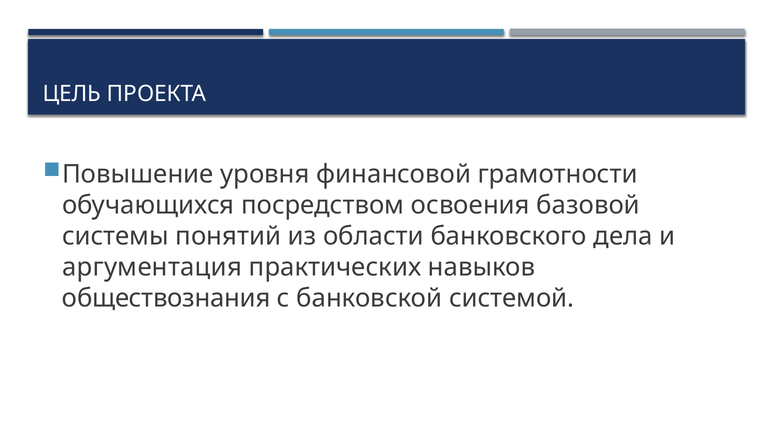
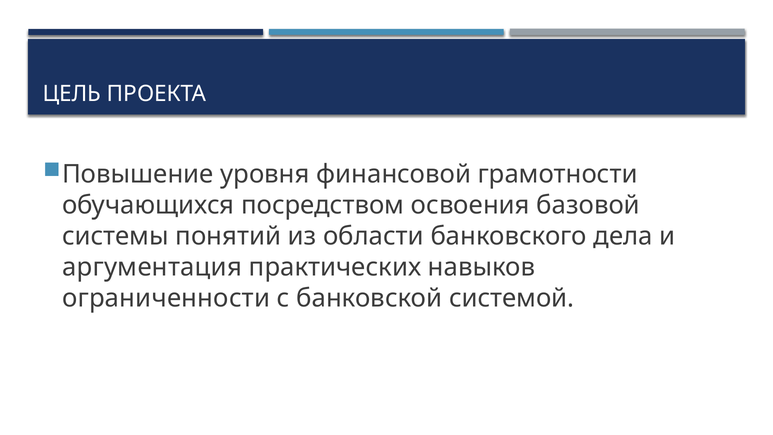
обществознания: обществознания -> ограниченности (166, 298)
